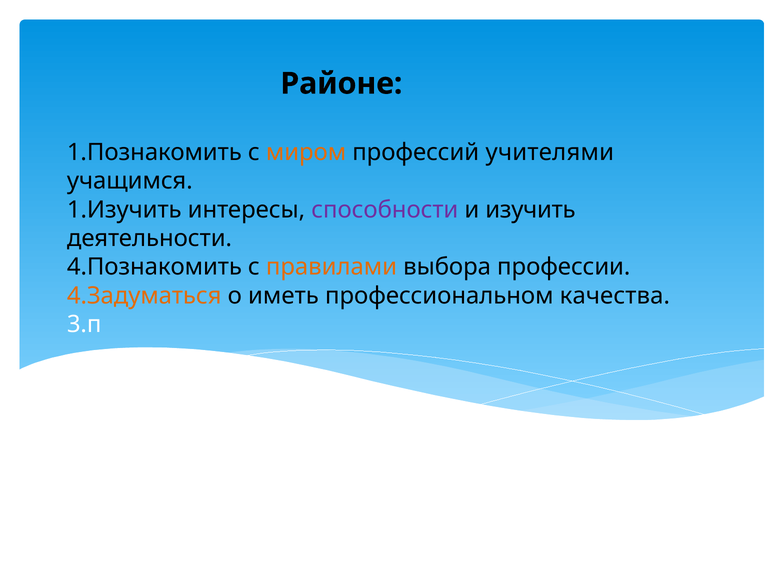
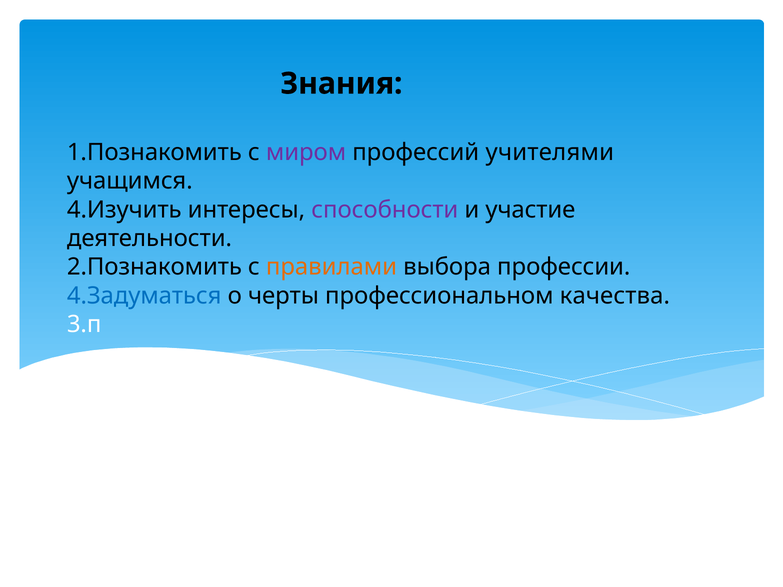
Районе: Районе -> Знания (341, 84)
миром colour: orange -> purple (306, 152)
1.Изучить: 1.Изучить -> 4.Изучить (124, 210)
изучить: изучить -> участие (530, 210)
4.Познакомить: 4.Познакомить -> 2.Познакомить (154, 267)
4.Задуматься colour: orange -> blue (144, 296)
иметь: иметь -> черты (284, 296)
